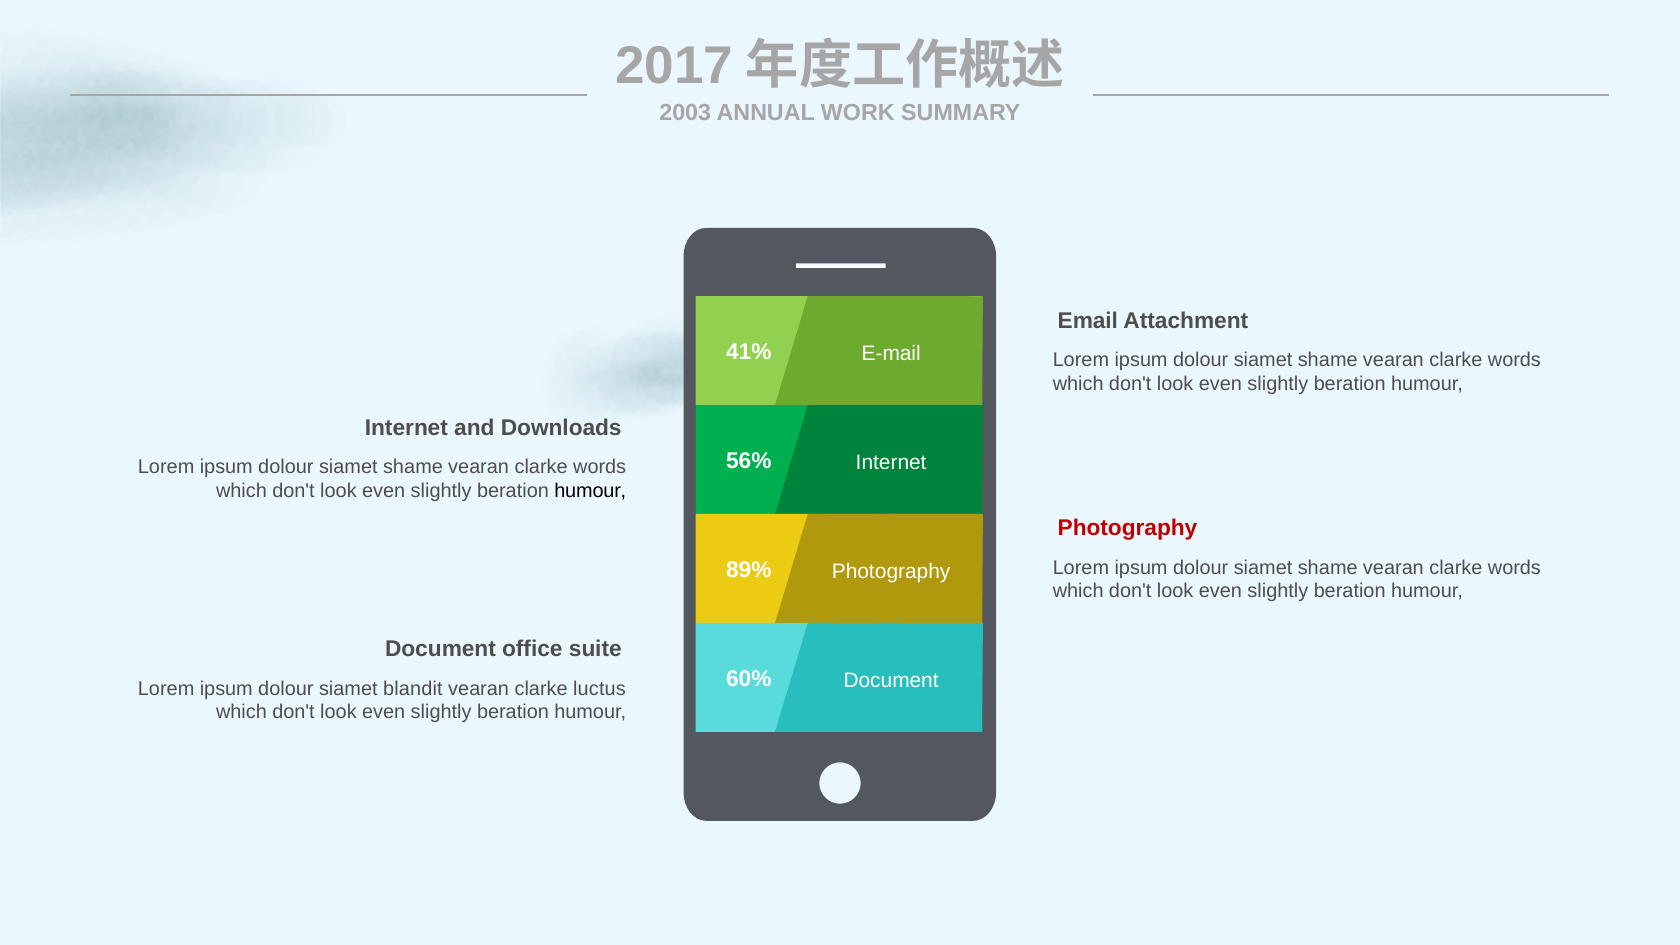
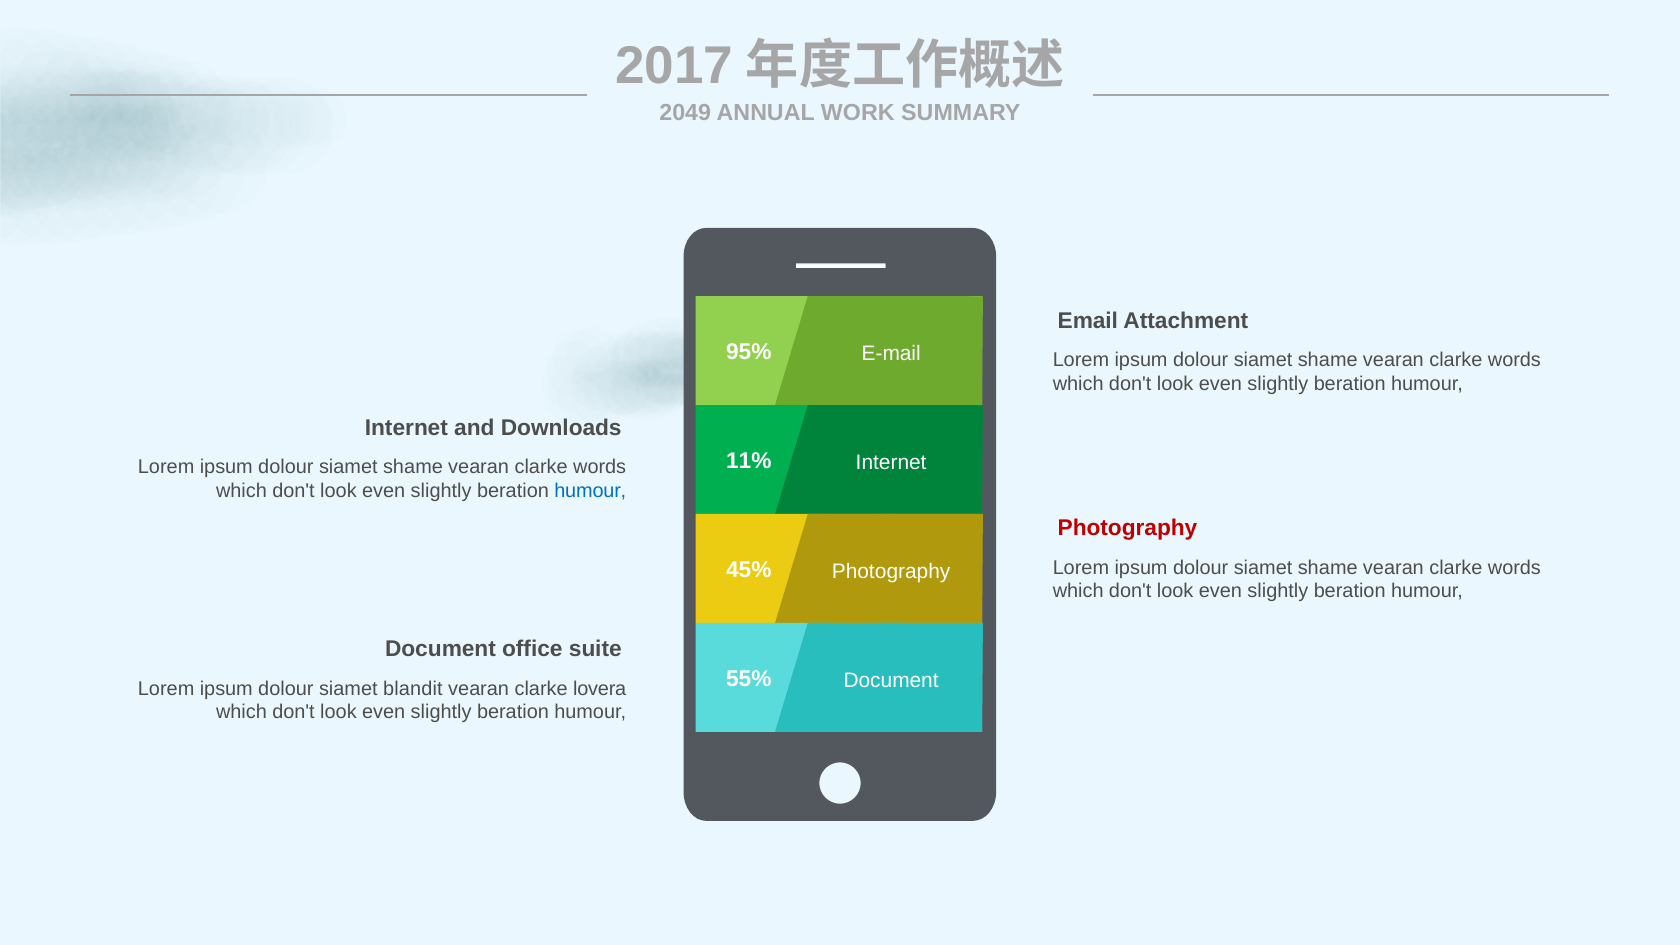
2003: 2003 -> 2049 (685, 113)
41%: 41% -> 95% (749, 352)
56%: 56% -> 11% (749, 461)
humour colour: black -> blue (590, 491)
89%: 89% -> 45% (749, 570)
60%: 60% -> 55% (749, 679)
luctus: luctus -> lovera (600, 689)
